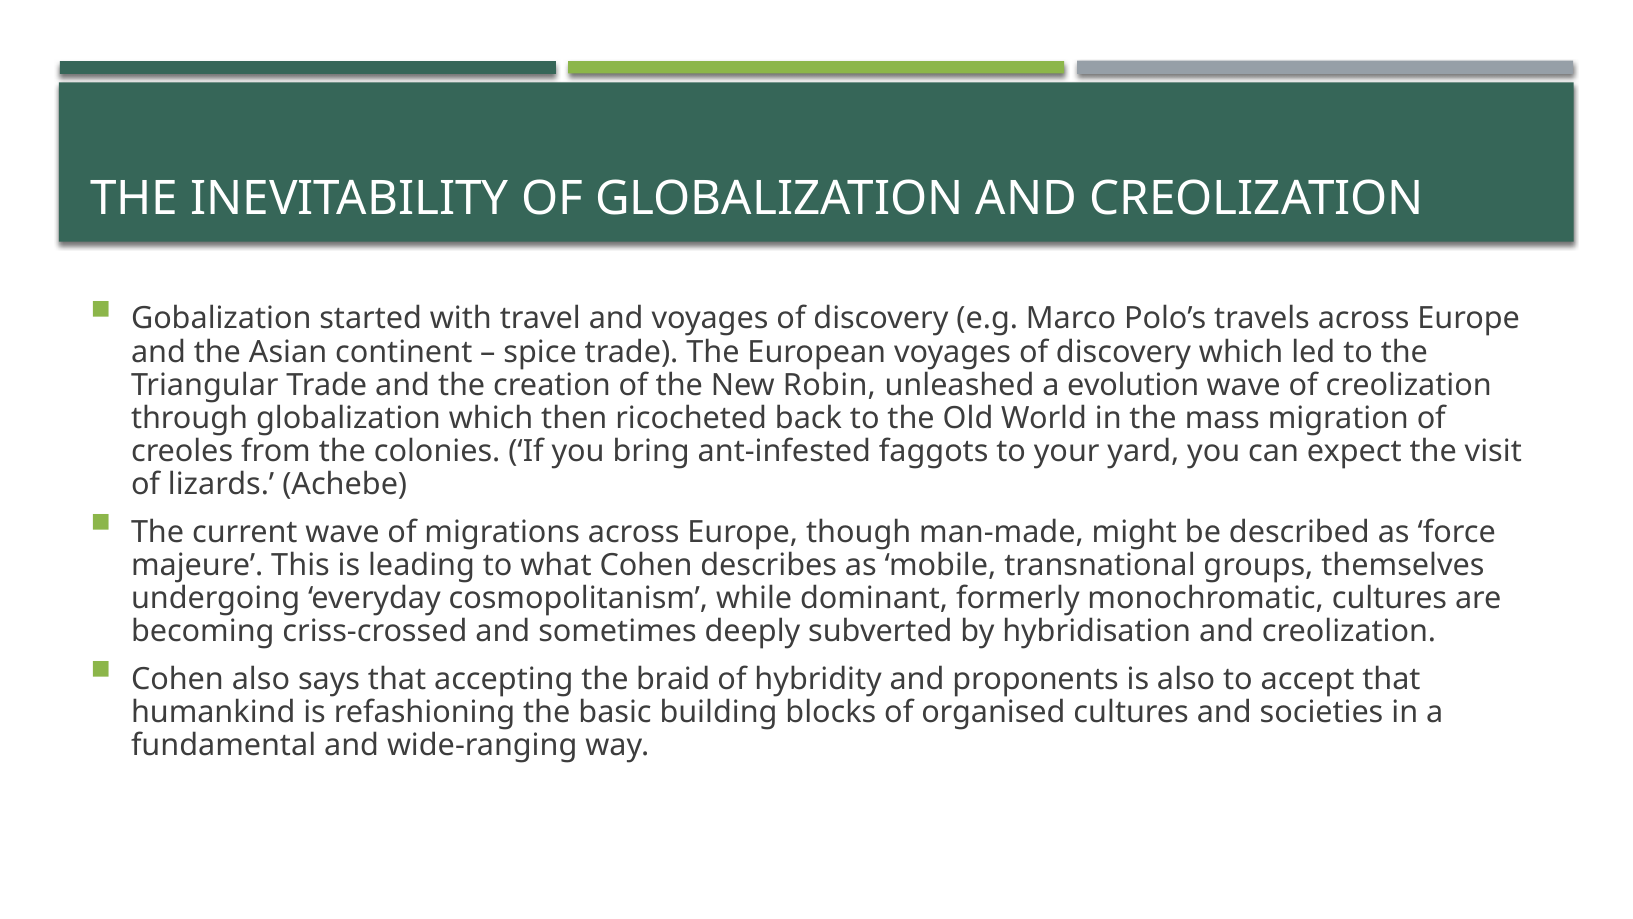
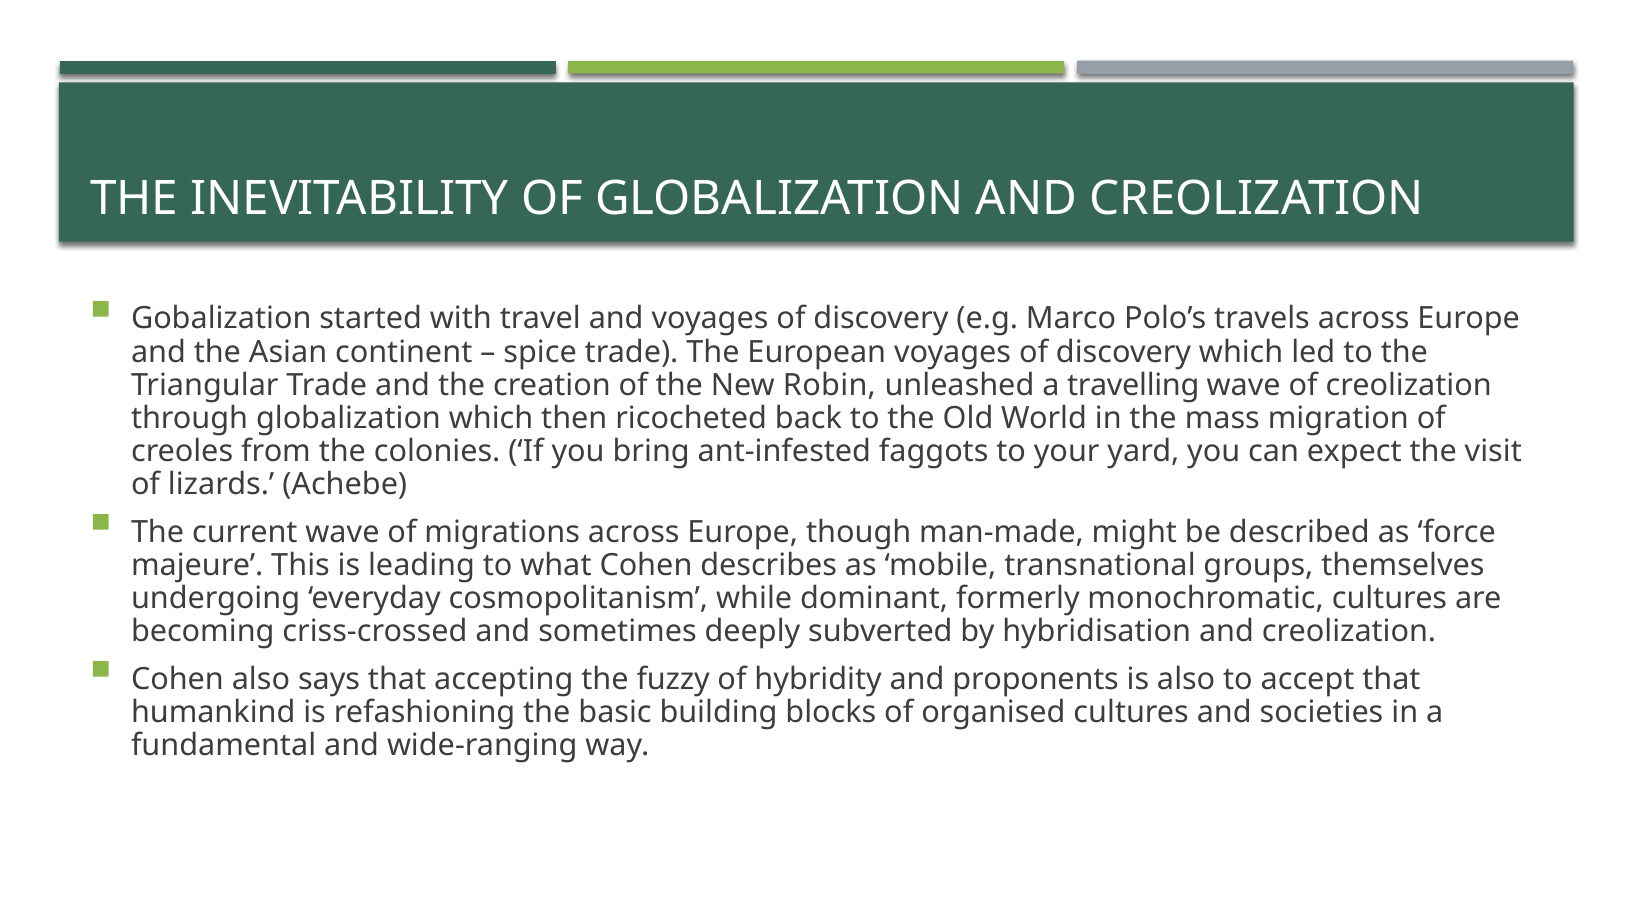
evolution: evolution -> travelling (1133, 385)
braid: braid -> fuzzy (673, 679)
